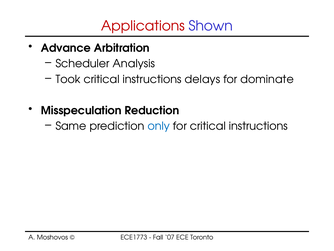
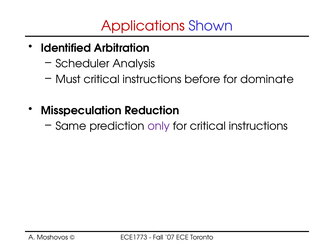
Advance: Advance -> Identified (66, 48)
Took: Took -> Must (68, 79)
delays: delays -> before (202, 79)
only colour: blue -> purple (159, 126)
